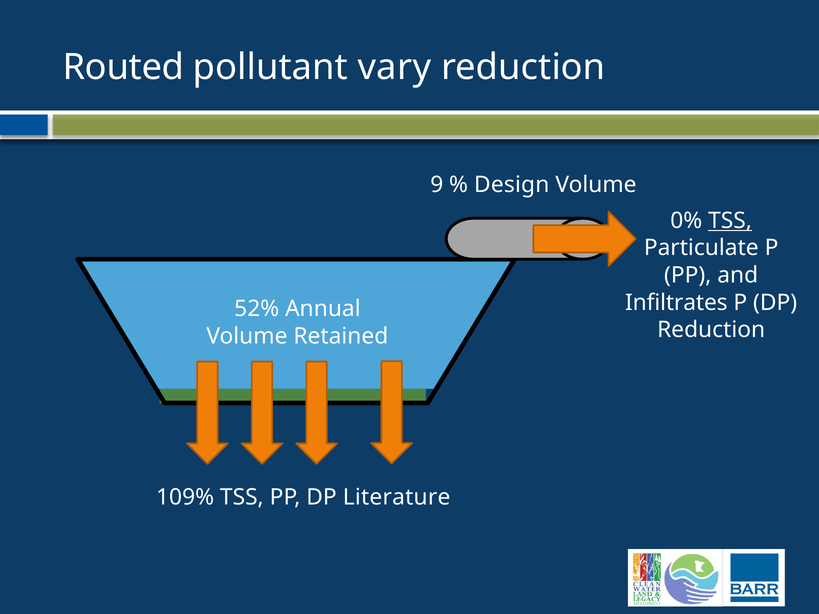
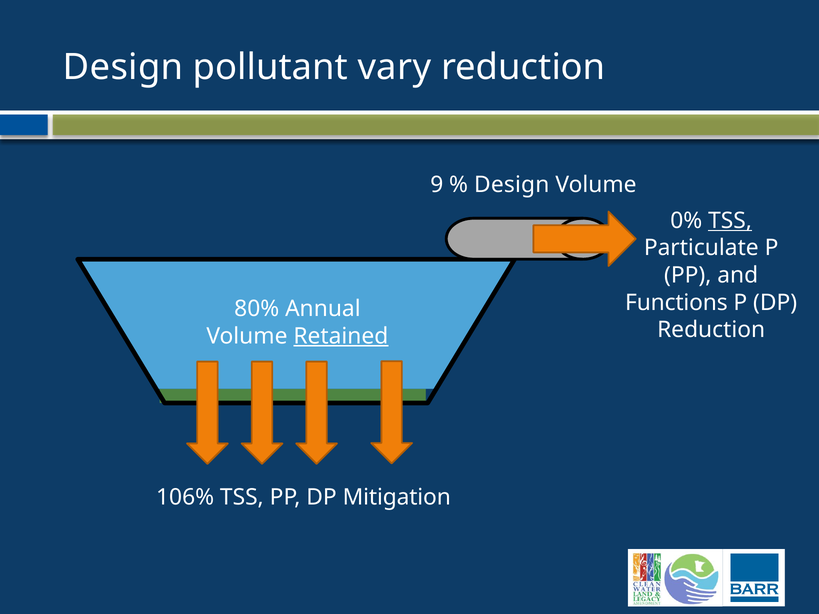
Routed: Routed -> Design (123, 67)
Infiltrates: Infiltrates -> Functions (676, 303)
52%: 52% -> 80% (257, 309)
Retained underline: none -> present (341, 336)
109%: 109% -> 106% (185, 498)
Literature: Literature -> Mitigation (397, 498)
